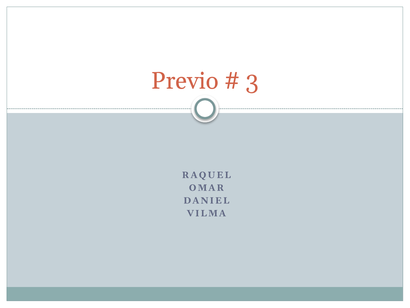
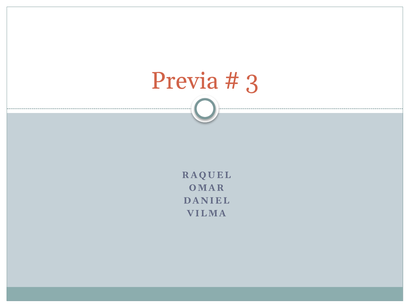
Previo: Previo -> Previa (185, 81)
